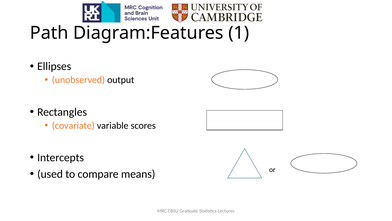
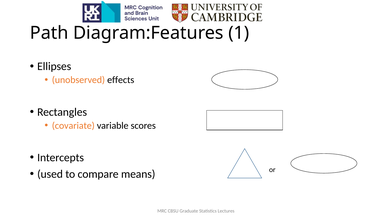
output: output -> effects (121, 80)
